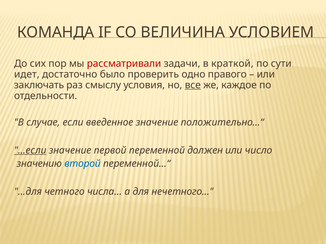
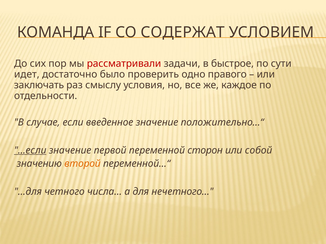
ВЕЛИЧИНА: ВЕЛИЧИНА -> СОДЕРЖАТ (183, 32)
краткой: краткой -> быстрое (232, 64)
все underline: present -> none (193, 85)
должен: должен -> сторон (205, 151)
число: число -> собой (259, 151)
второй colour: blue -> orange (82, 164)
